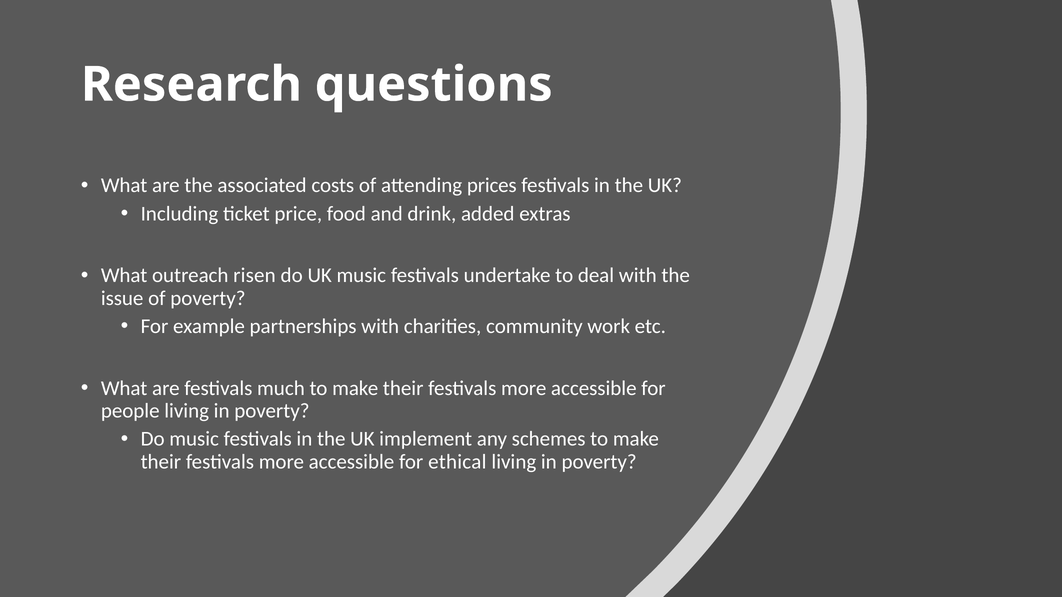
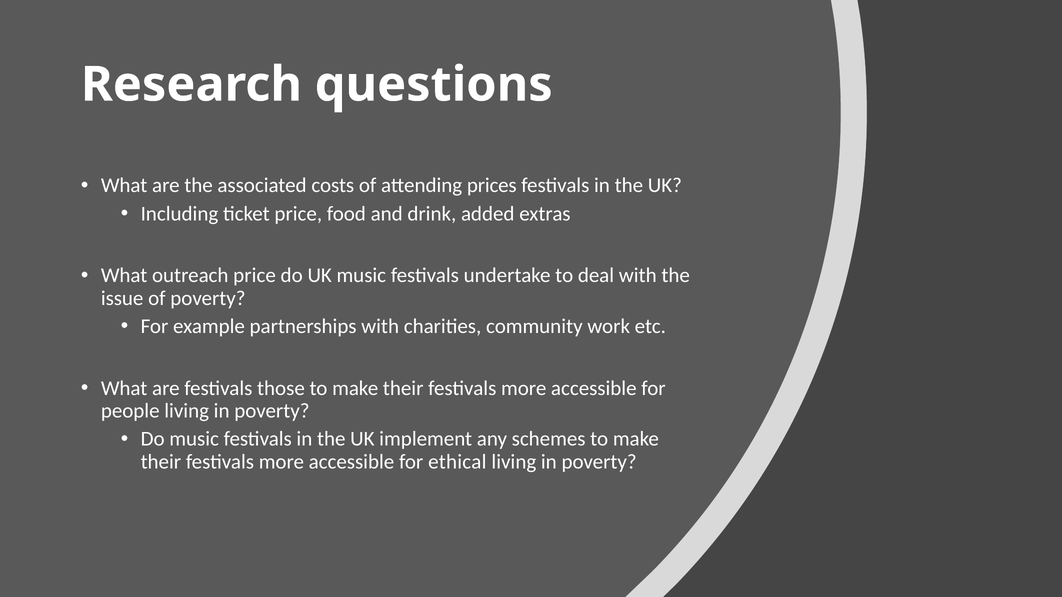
outreach risen: risen -> price (255, 276)
much: much -> those (281, 388)
